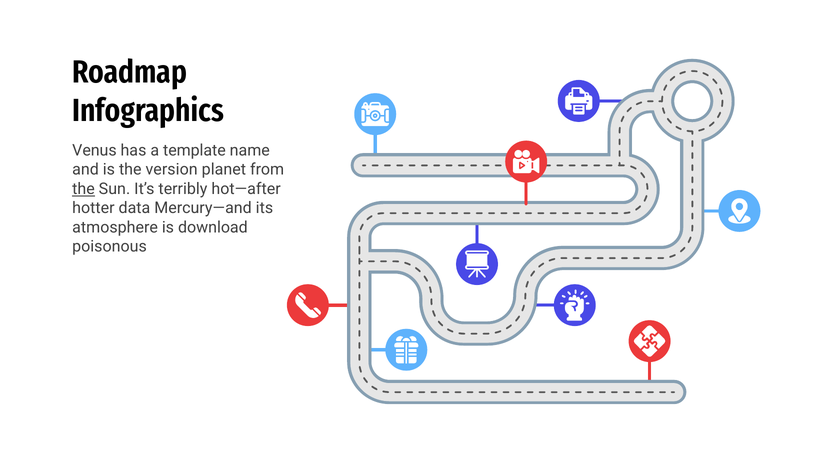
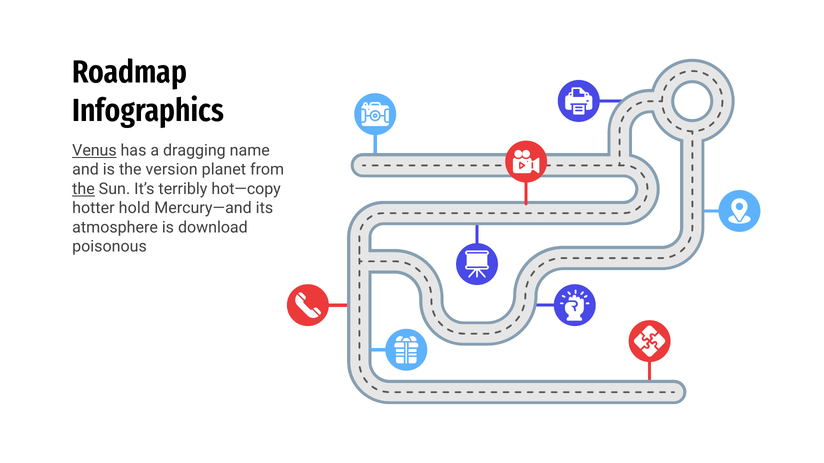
Venus underline: none -> present (94, 151)
template: template -> dragging (194, 151)
hot—after: hot—after -> hot—copy (246, 189)
data: data -> hold (134, 208)
